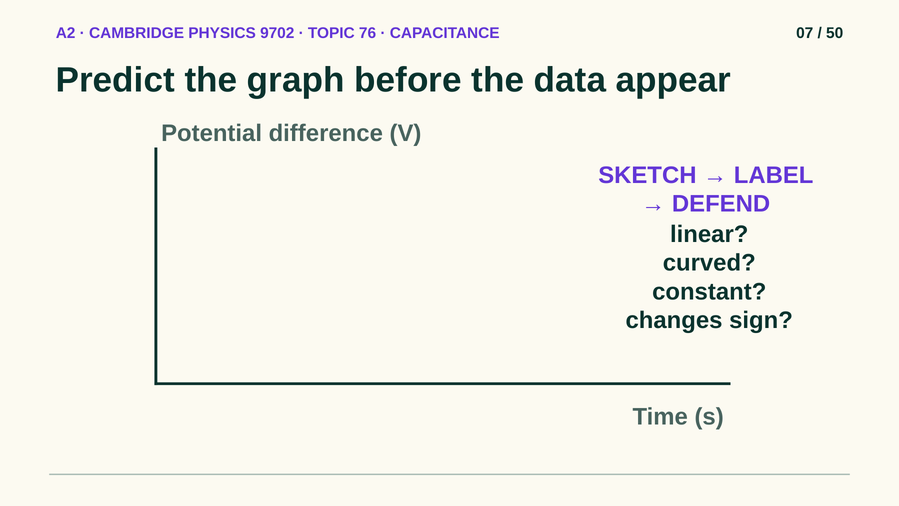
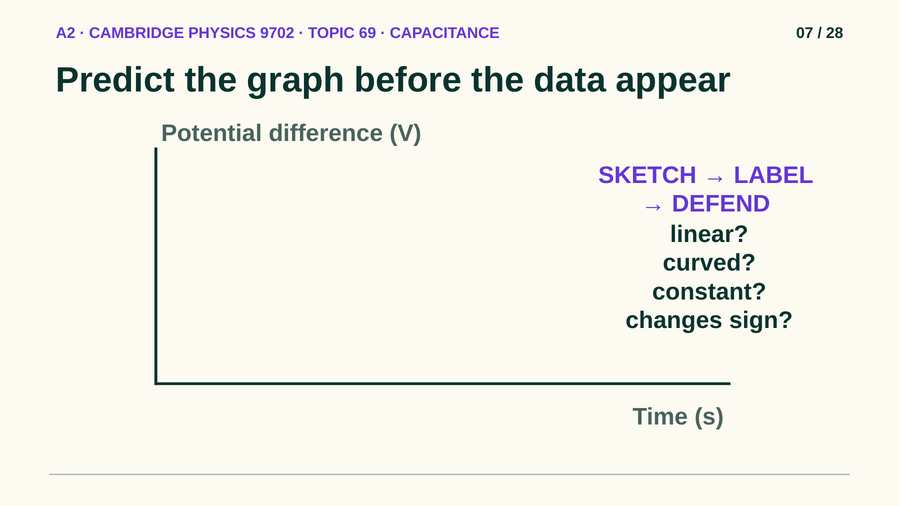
76: 76 -> 69 (368, 33)
50: 50 -> 28 (835, 33)
